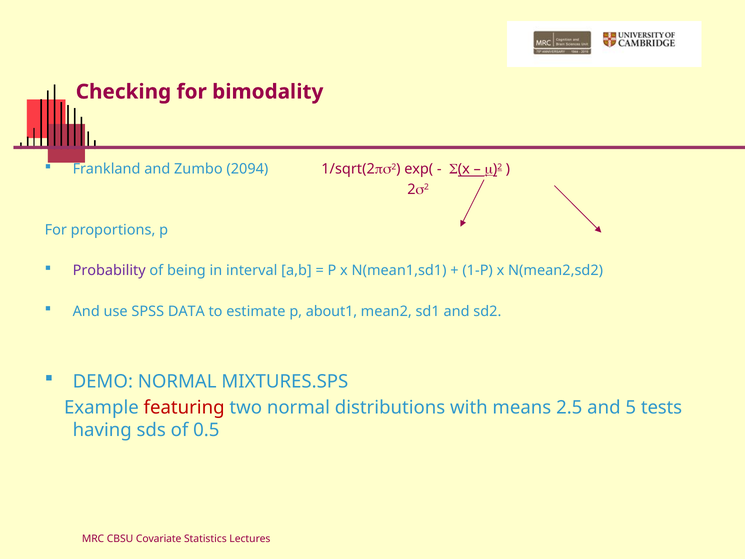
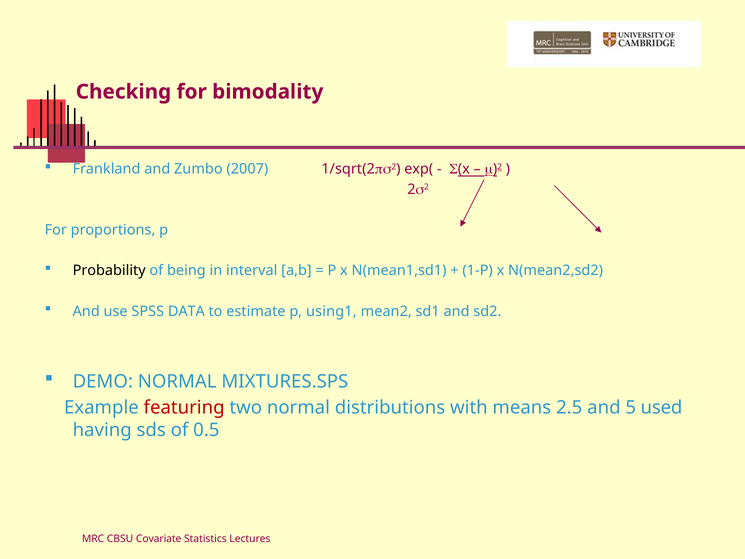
2094: 2094 -> 2007 (247, 169)
Probability colour: purple -> black (109, 271)
about1: about1 -> using1 (331, 311)
tests: tests -> used (662, 407)
